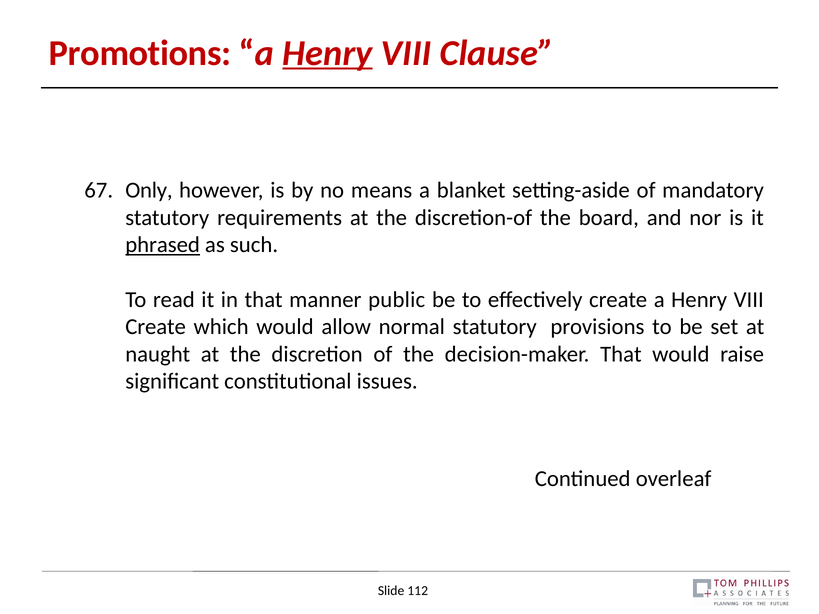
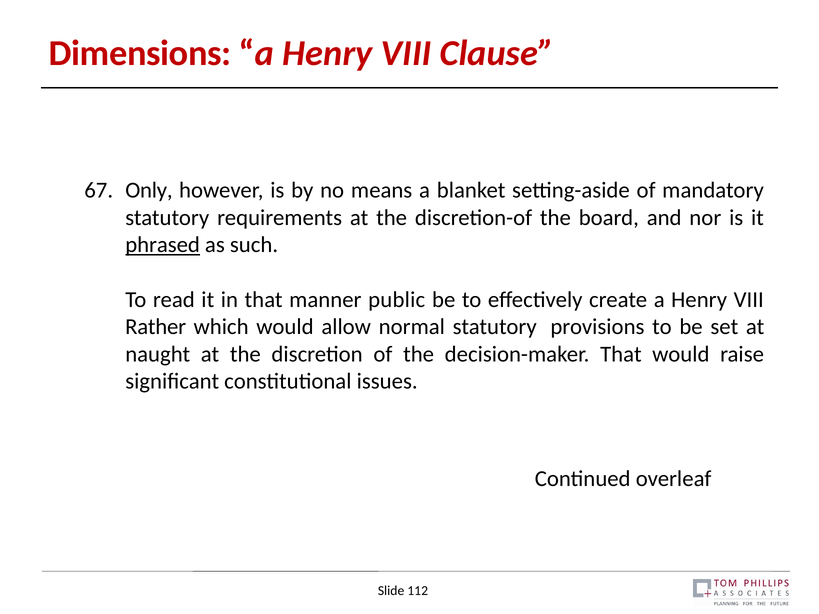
Promotions: Promotions -> Dimensions (140, 53)
Henry underline: present -> none (327, 53)
Create: Create -> Rather (156, 327)
